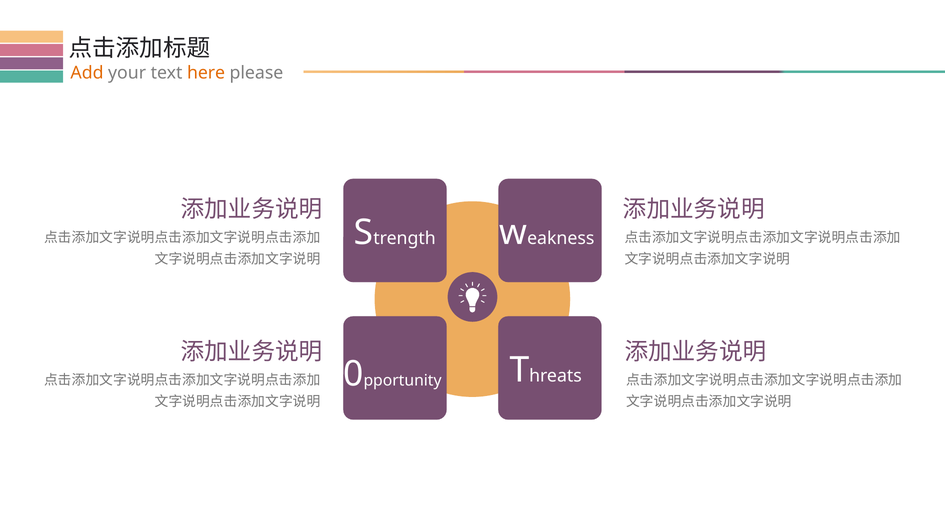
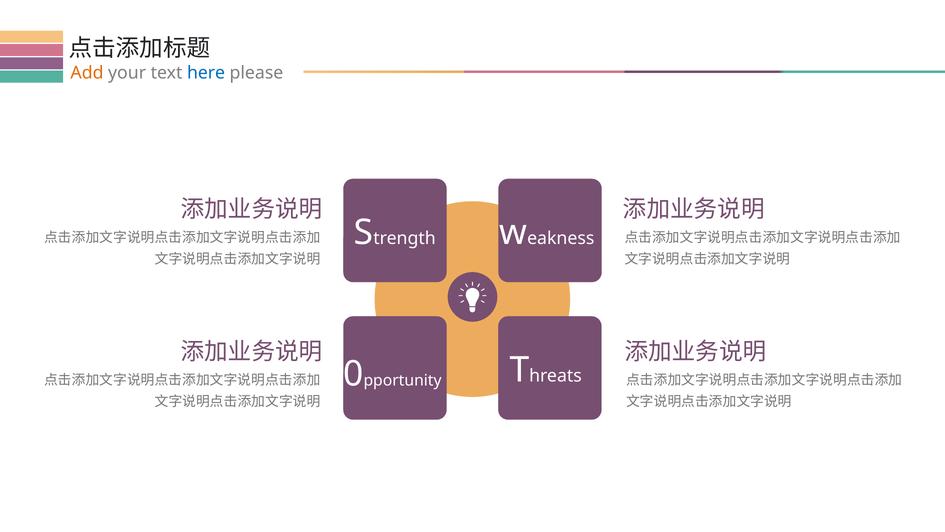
here colour: orange -> blue (206, 73)
